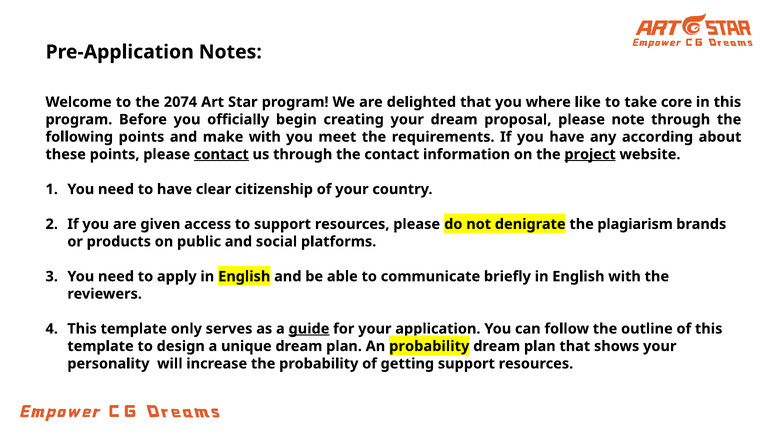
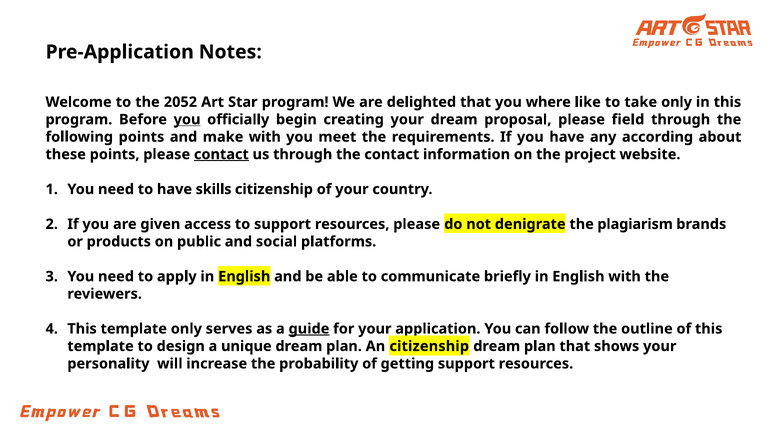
2074: 2074 -> 2052 (180, 102)
take core: core -> only (677, 102)
you underline: none -> present (187, 120)
note: note -> field (628, 120)
project underline: present -> none (590, 155)
clear: clear -> skills (214, 189)
An probability: probability -> citizenship (429, 347)
